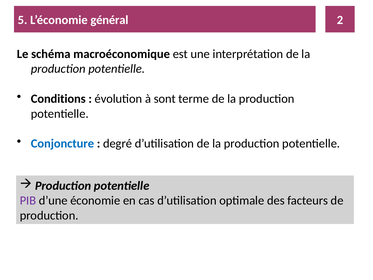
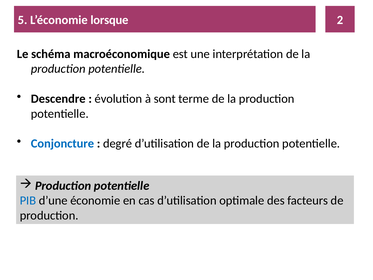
général: général -> lorsque (109, 20)
Conditions: Conditions -> Descendre (58, 99)
PIB colour: purple -> blue (28, 200)
